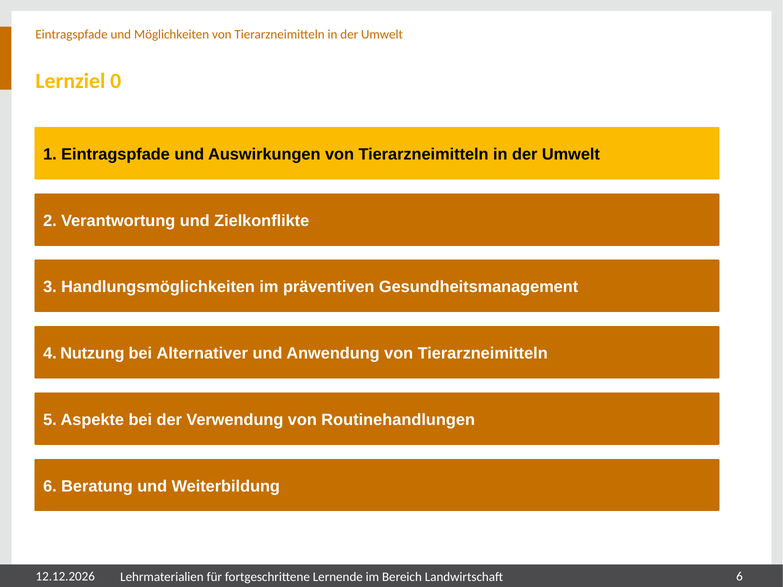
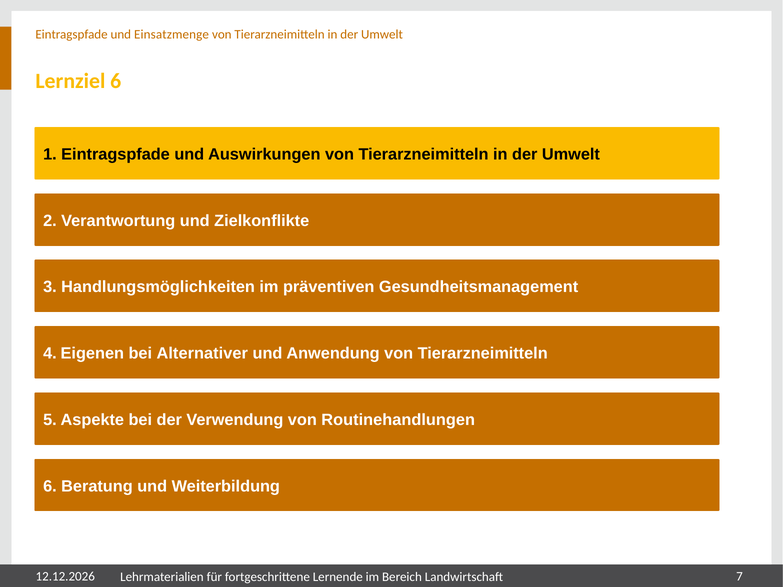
Möglichkeiten: Möglichkeiten -> Einsatzmenge (172, 35)
Lernziel 0: 0 -> 6 (116, 81)
Nutzung: Nutzung -> Eigenen (92, 354)
Landwirtschaft 6: 6 -> 7 (740, 577)
